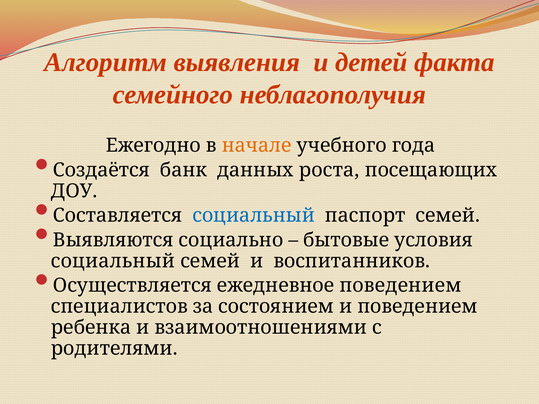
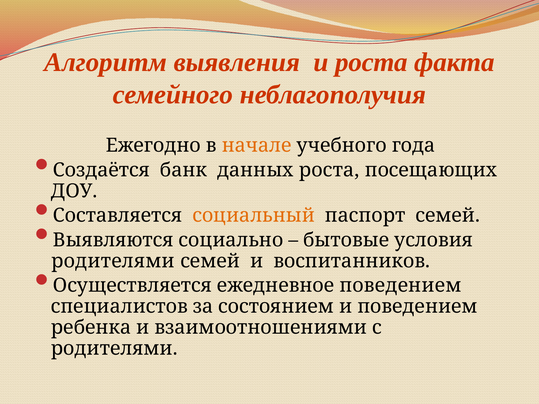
и детей: детей -> роста (371, 62)
социальный colour: blue -> orange (254, 216)
социальный: социальный -> родителями (113, 261)
